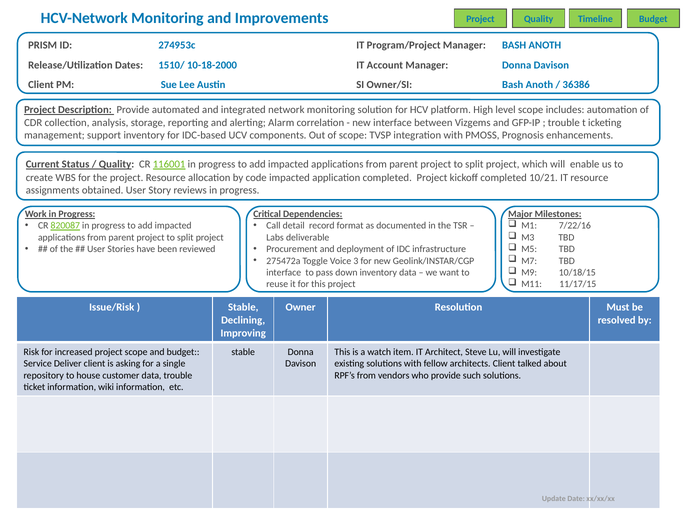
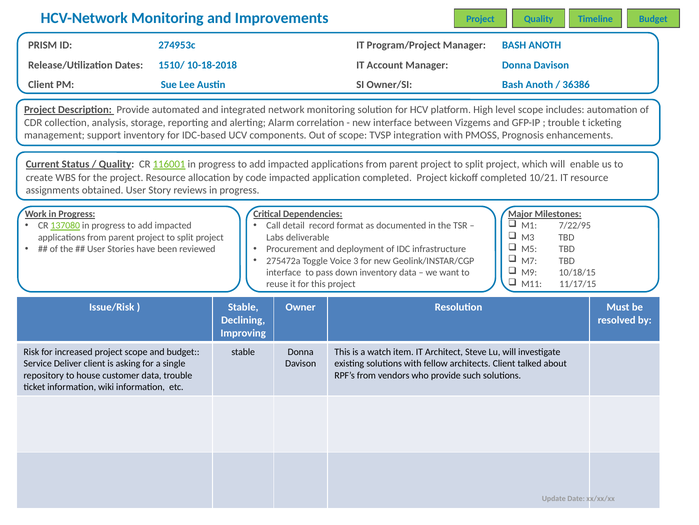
10-18-2000: 10-18-2000 -> 10-18-2018 (212, 65)
7/22/16: 7/22/16 -> 7/22/95 (575, 225)
820087: 820087 -> 137080 (65, 225)
